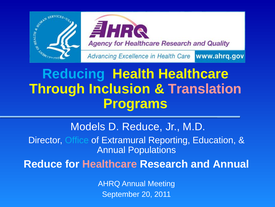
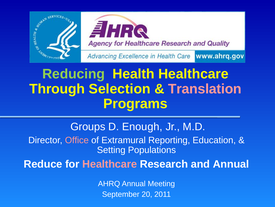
Reducing colour: light blue -> light green (74, 74)
Inclusion: Inclusion -> Selection (120, 89)
Models: Models -> Groups (88, 126)
D Reduce: Reduce -> Enough (142, 126)
Office colour: light blue -> pink (77, 140)
Annual: Annual -> Setting (111, 150)
